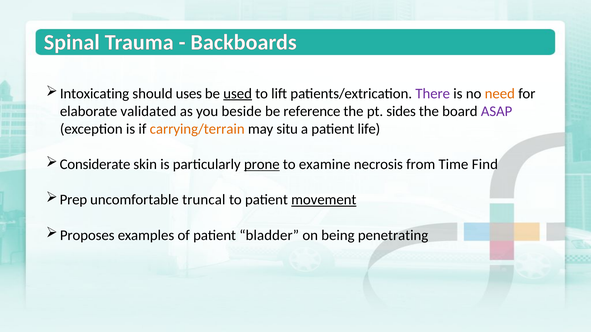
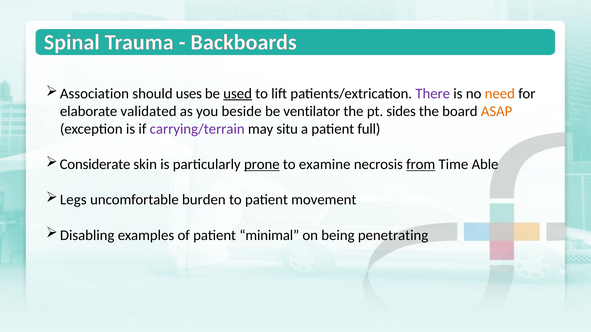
Intoxicating: Intoxicating -> Association (94, 94)
reference: reference -> ventilator (312, 111)
ASAP colour: purple -> orange (497, 111)
carrying/terrain colour: orange -> purple (197, 129)
life: life -> full (369, 129)
from underline: none -> present (421, 165)
Find: Find -> Able (485, 165)
Prep: Prep -> Legs (73, 200)
truncal: truncal -> burden (204, 200)
movement underline: present -> none (324, 200)
Proposes: Proposes -> Disabling (87, 236)
bladder: bladder -> minimal (269, 236)
